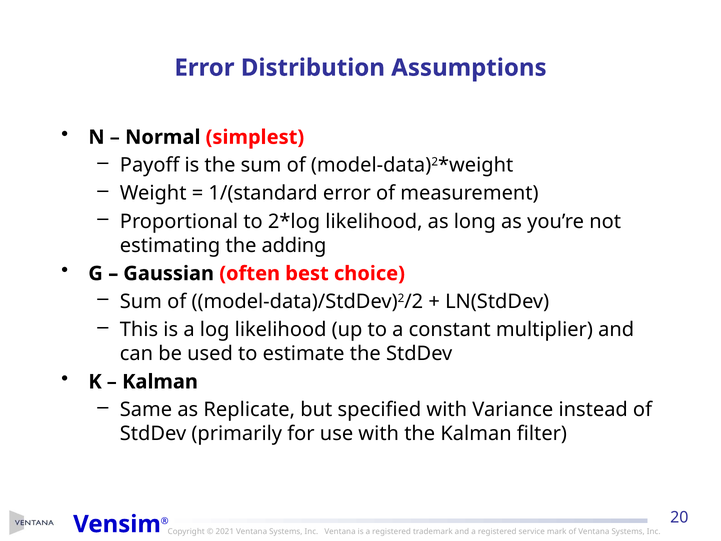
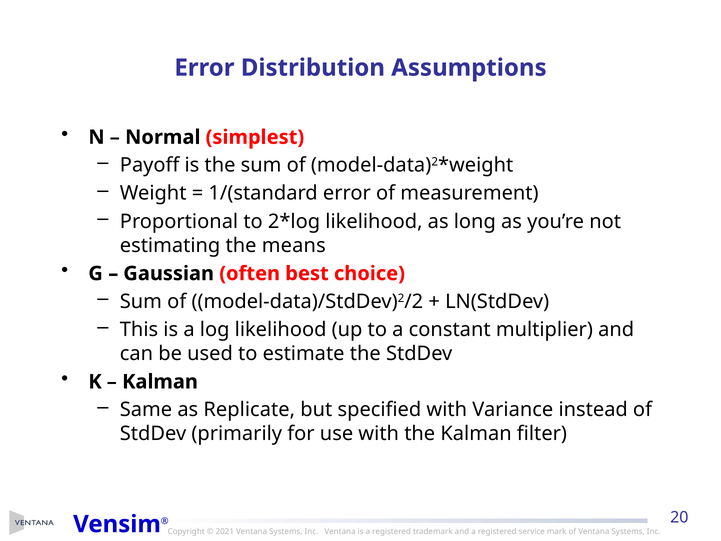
adding: adding -> means (294, 245)
